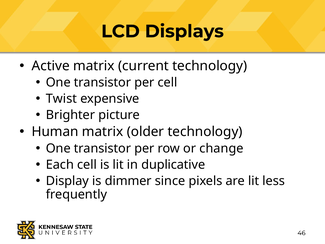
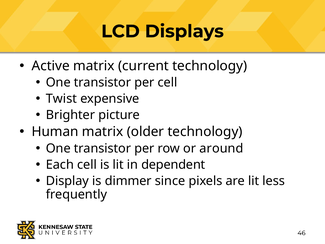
change: change -> around (221, 148)
duplicative: duplicative -> dependent (173, 164)
